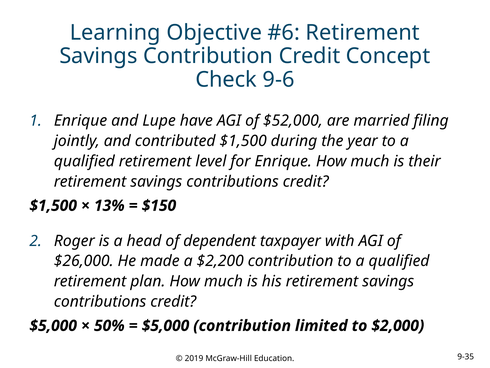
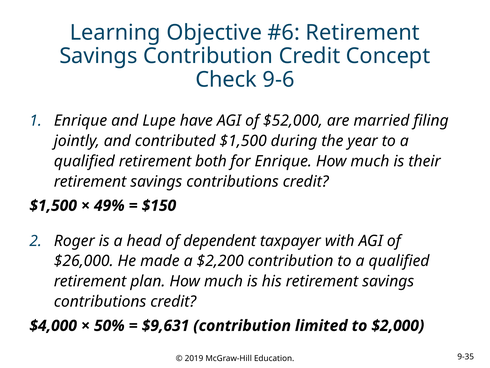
level: level -> both (211, 161)
13%: 13% -> 49% (109, 205)
$5,000: $5,000 -> $4,000 (53, 325)
$5,000: $5,000 -> $9,631 (166, 325)
